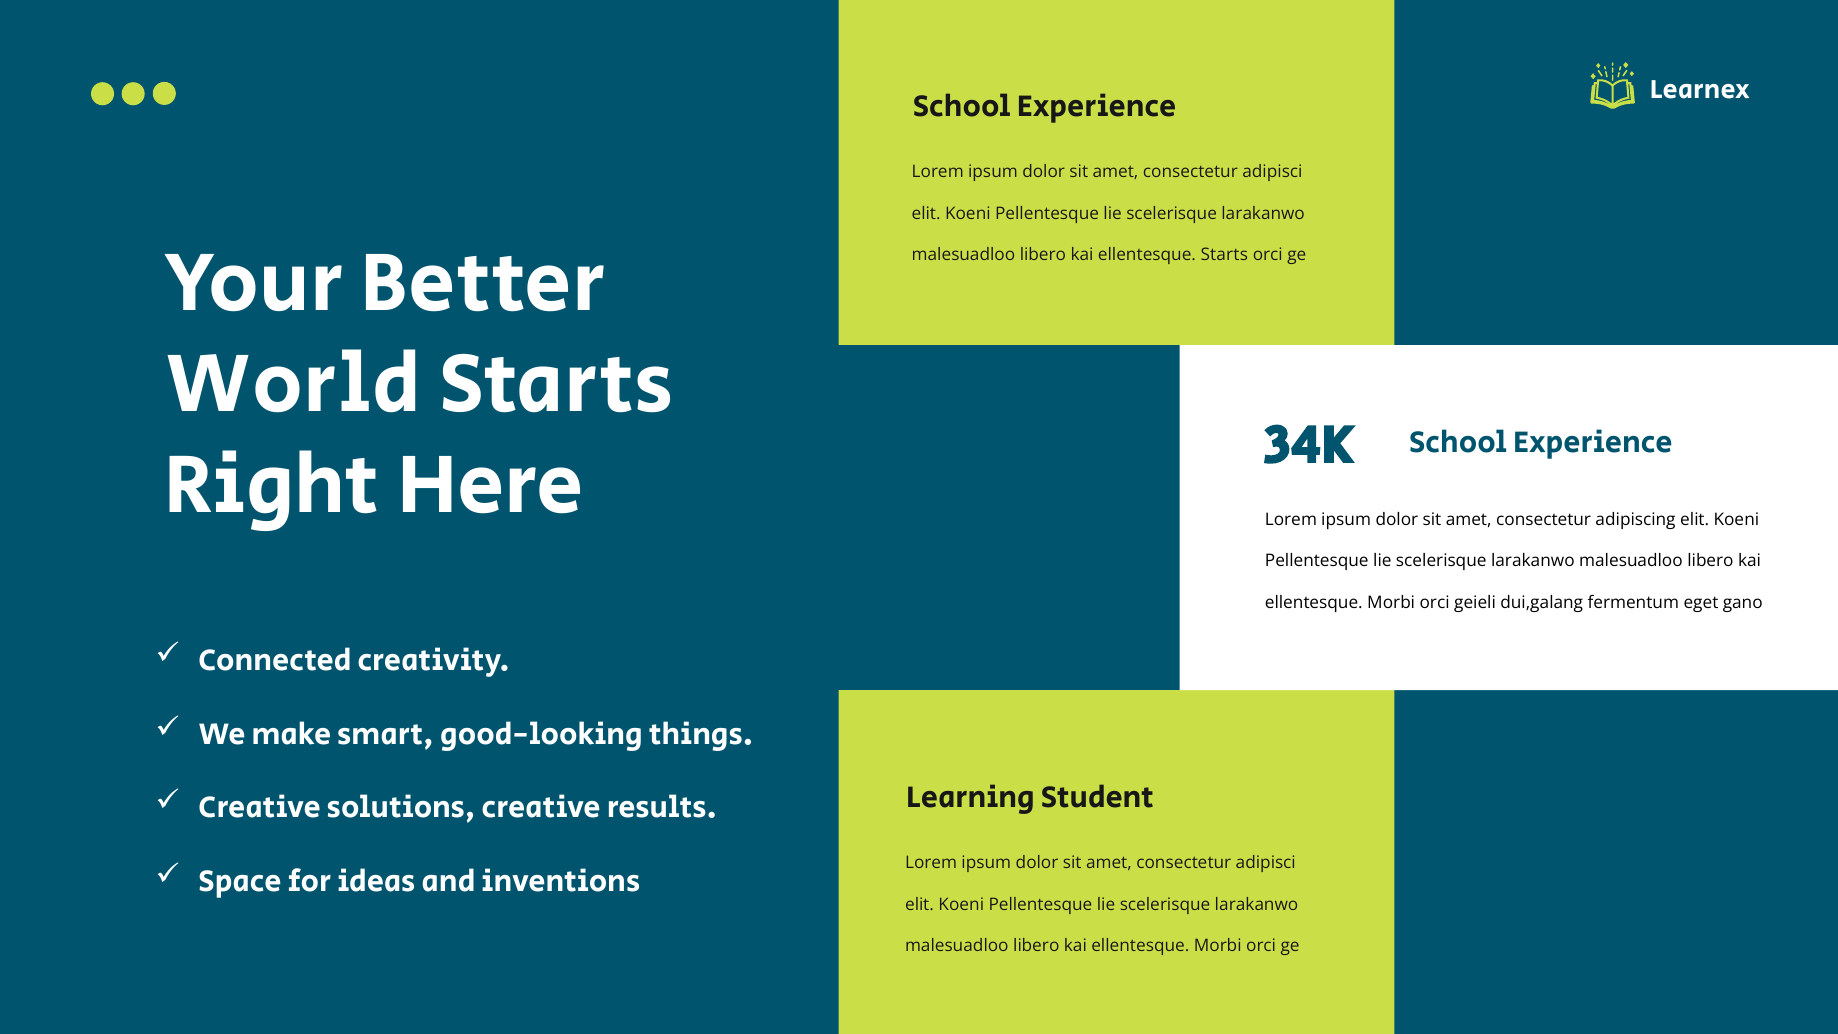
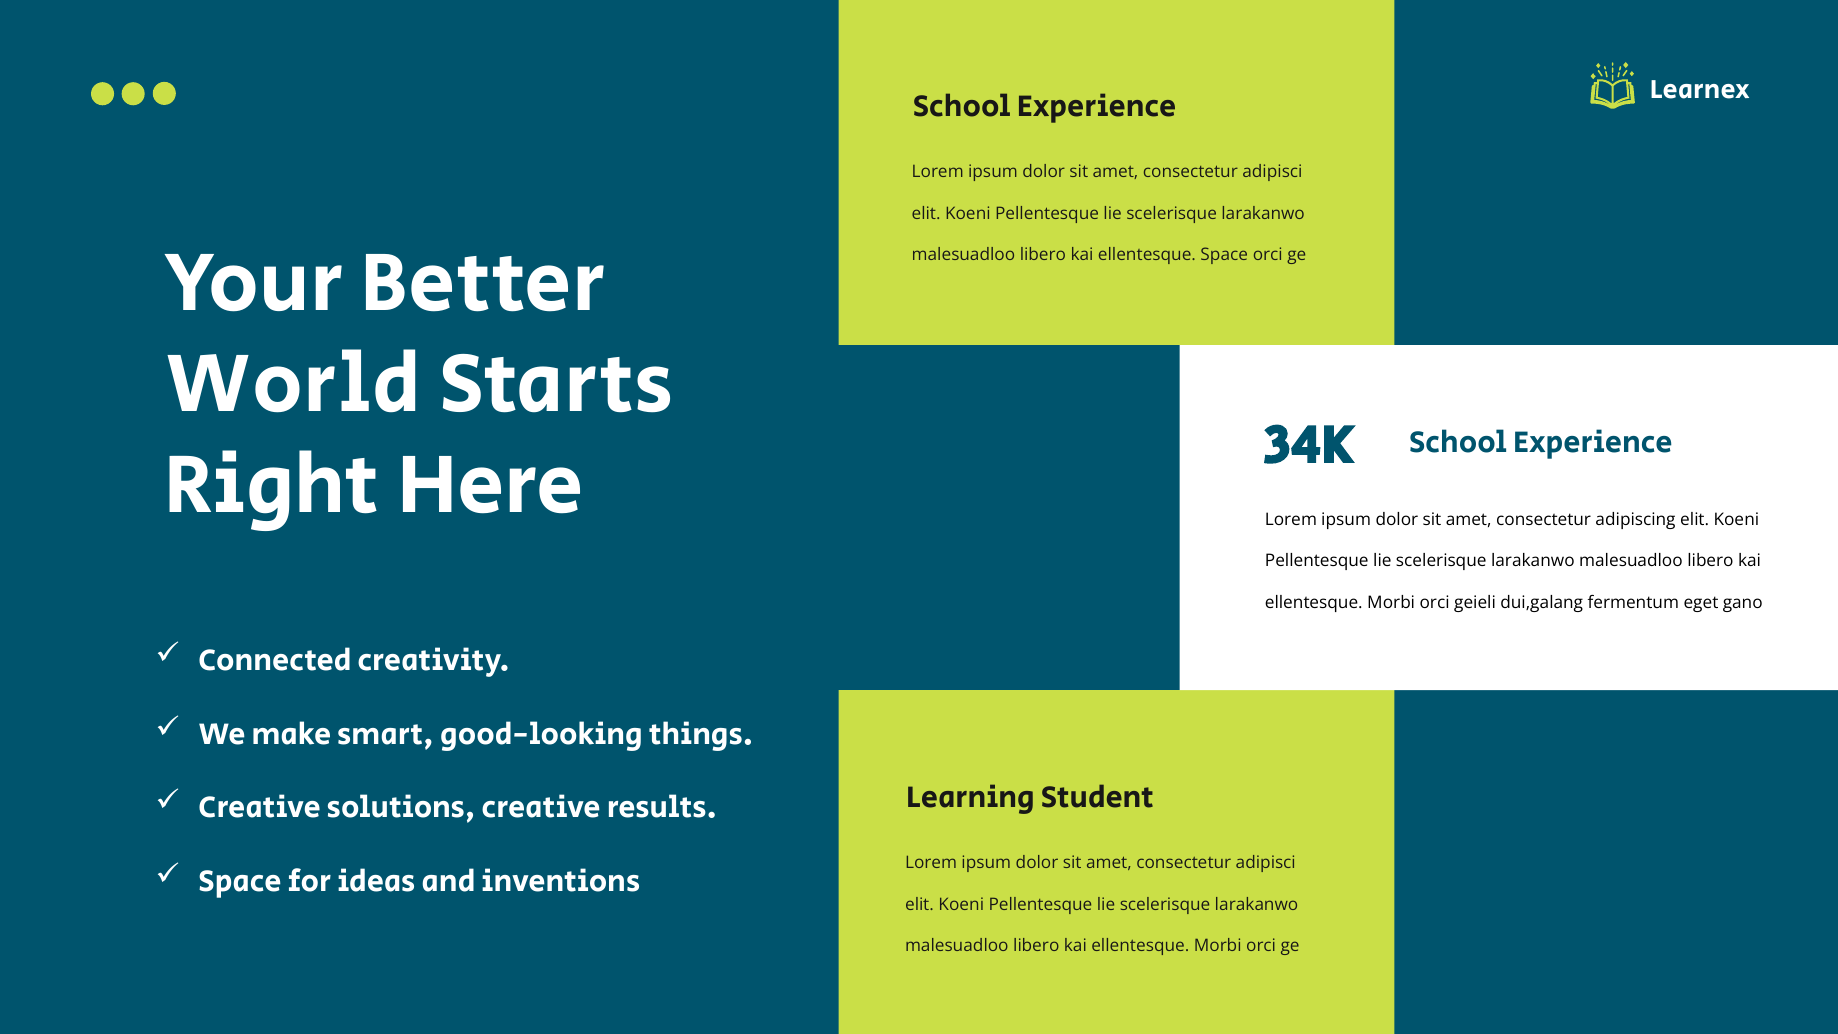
ellentesque Starts: Starts -> Space (1224, 255)
